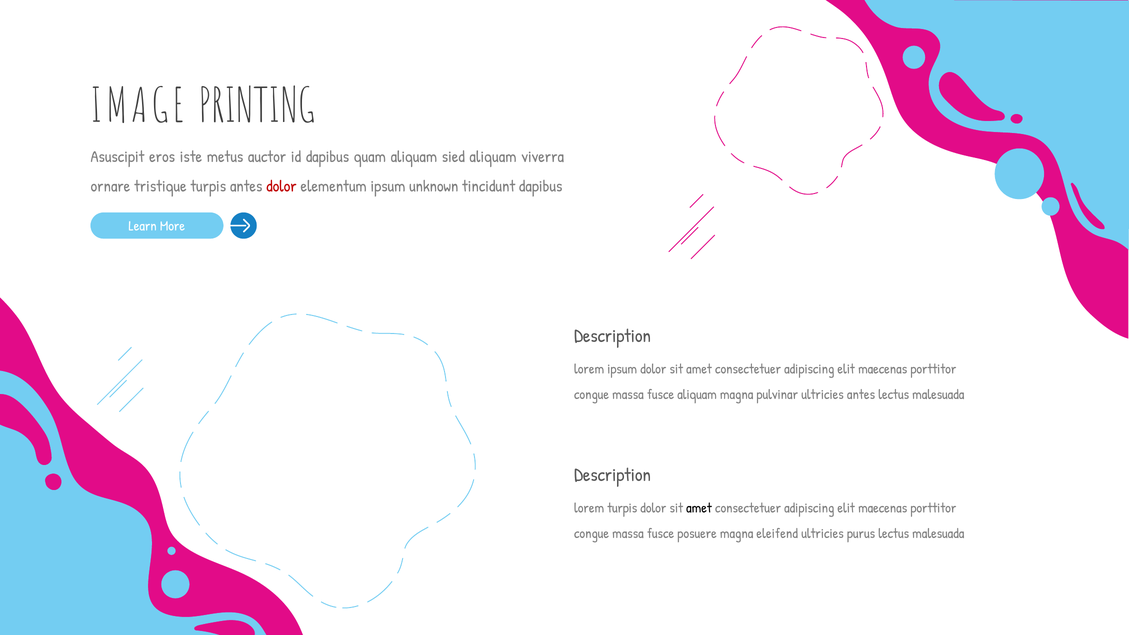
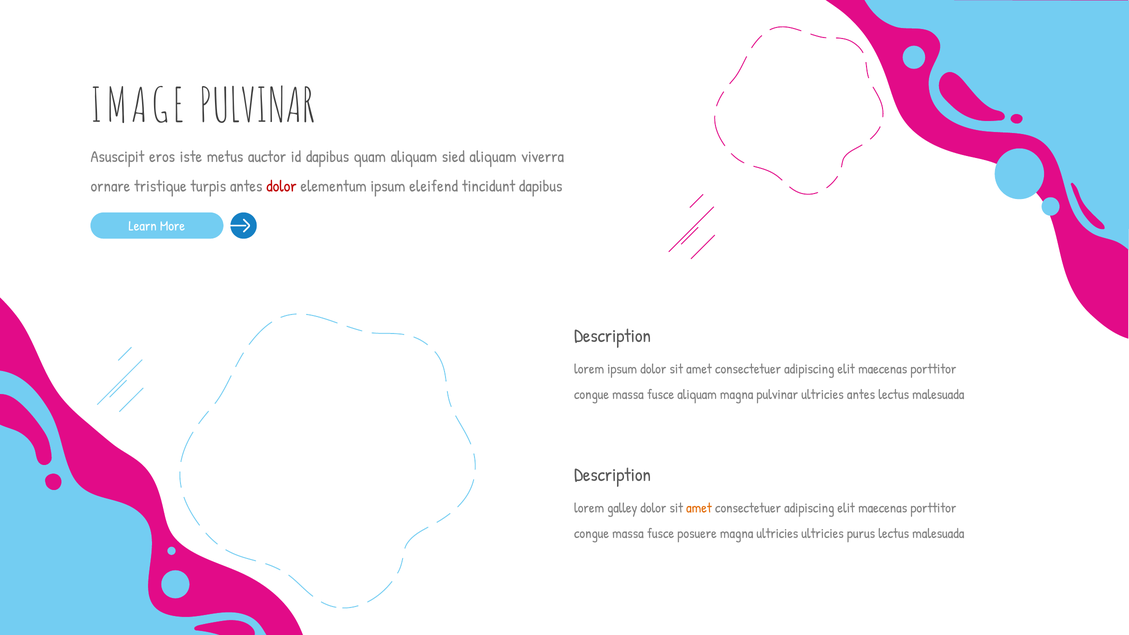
IMAGE PRINTING: PRINTING -> PULVINAR (257, 107)
unknown: unknown -> eleifend (434, 186)
lorem turpis: turpis -> galley (622, 508)
amet colour: black -> orange (699, 508)
magna eleifend: eleifend -> ultricies (777, 534)
